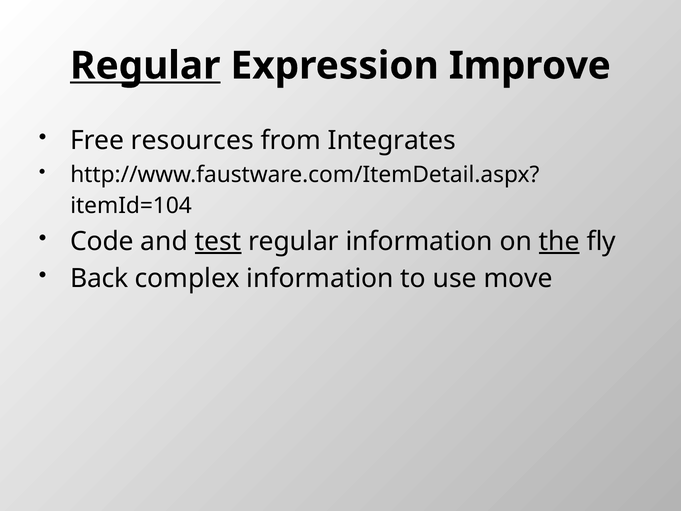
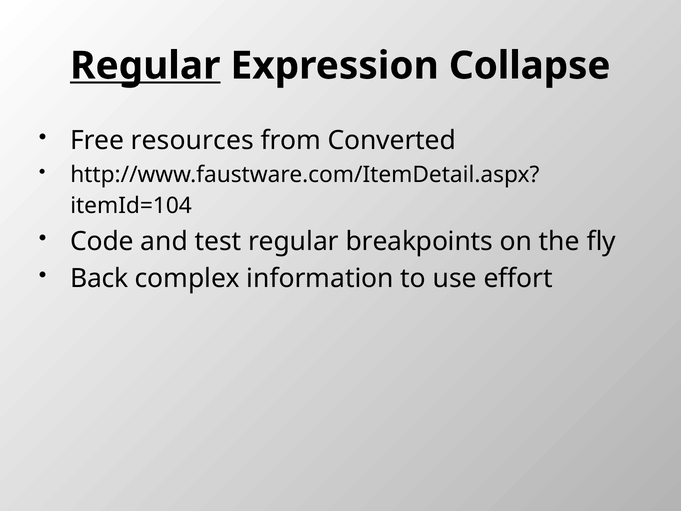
Improve: Improve -> Collapse (530, 66)
Integrates: Integrates -> Converted (392, 140)
test underline: present -> none (218, 242)
regular information: information -> breakpoints (419, 242)
the underline: present -> none (559, 242)
move: move -> effort (518, 279)
